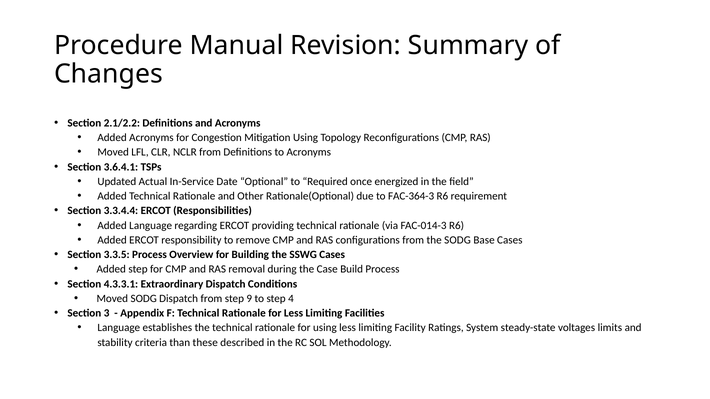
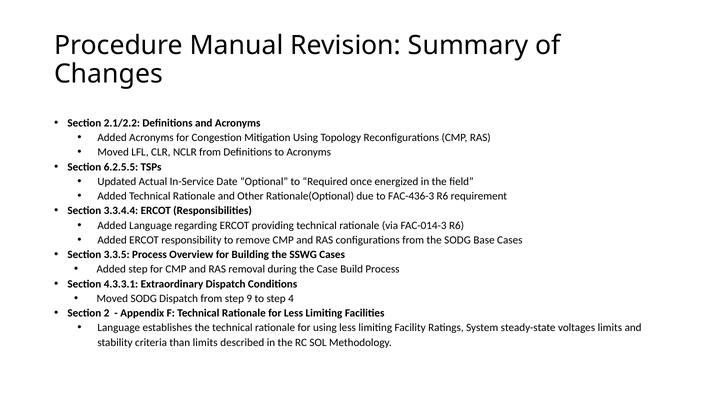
3.6.4.1: 3.6.4.1 -> 6.2.5.5 (121, 167)
FAC-364-3: FAC-364-3 -> FAC-436-3 (411, 196)
3: 3 -> 2 (107, 313)
than these: these -> limits (205, 343)
